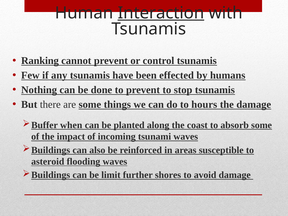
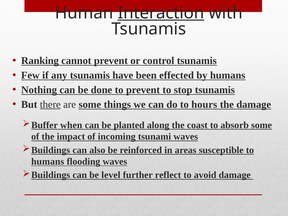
there underline: none -> present (50, 105)
asteroid: asteroid -> humans (48, 162)
limit: limit -> level (111, 175)
shores: shores -> reflect (168, 175)
